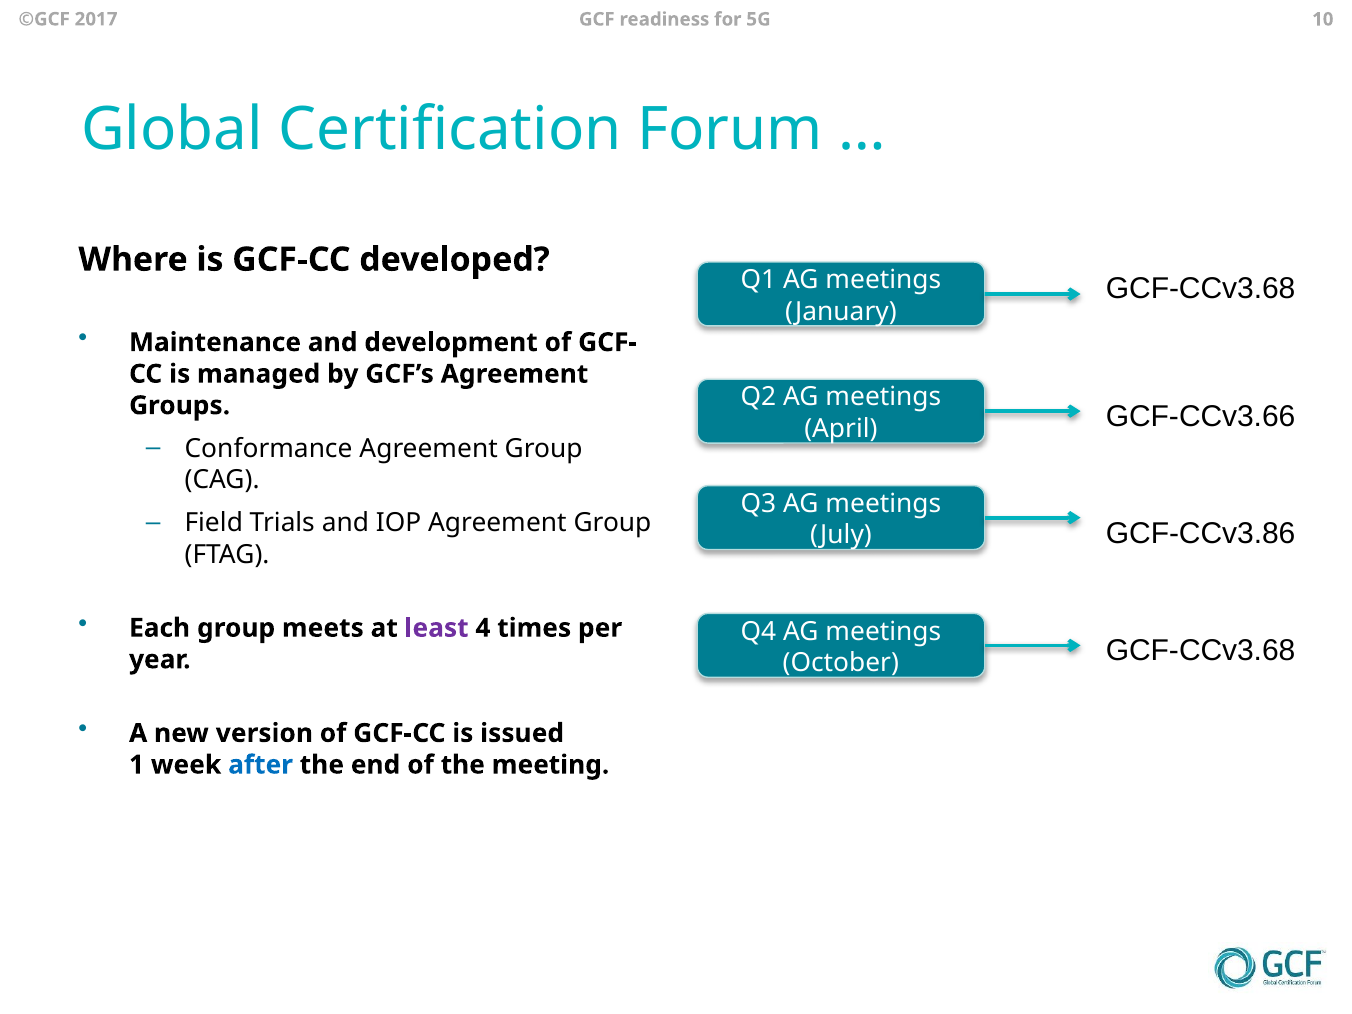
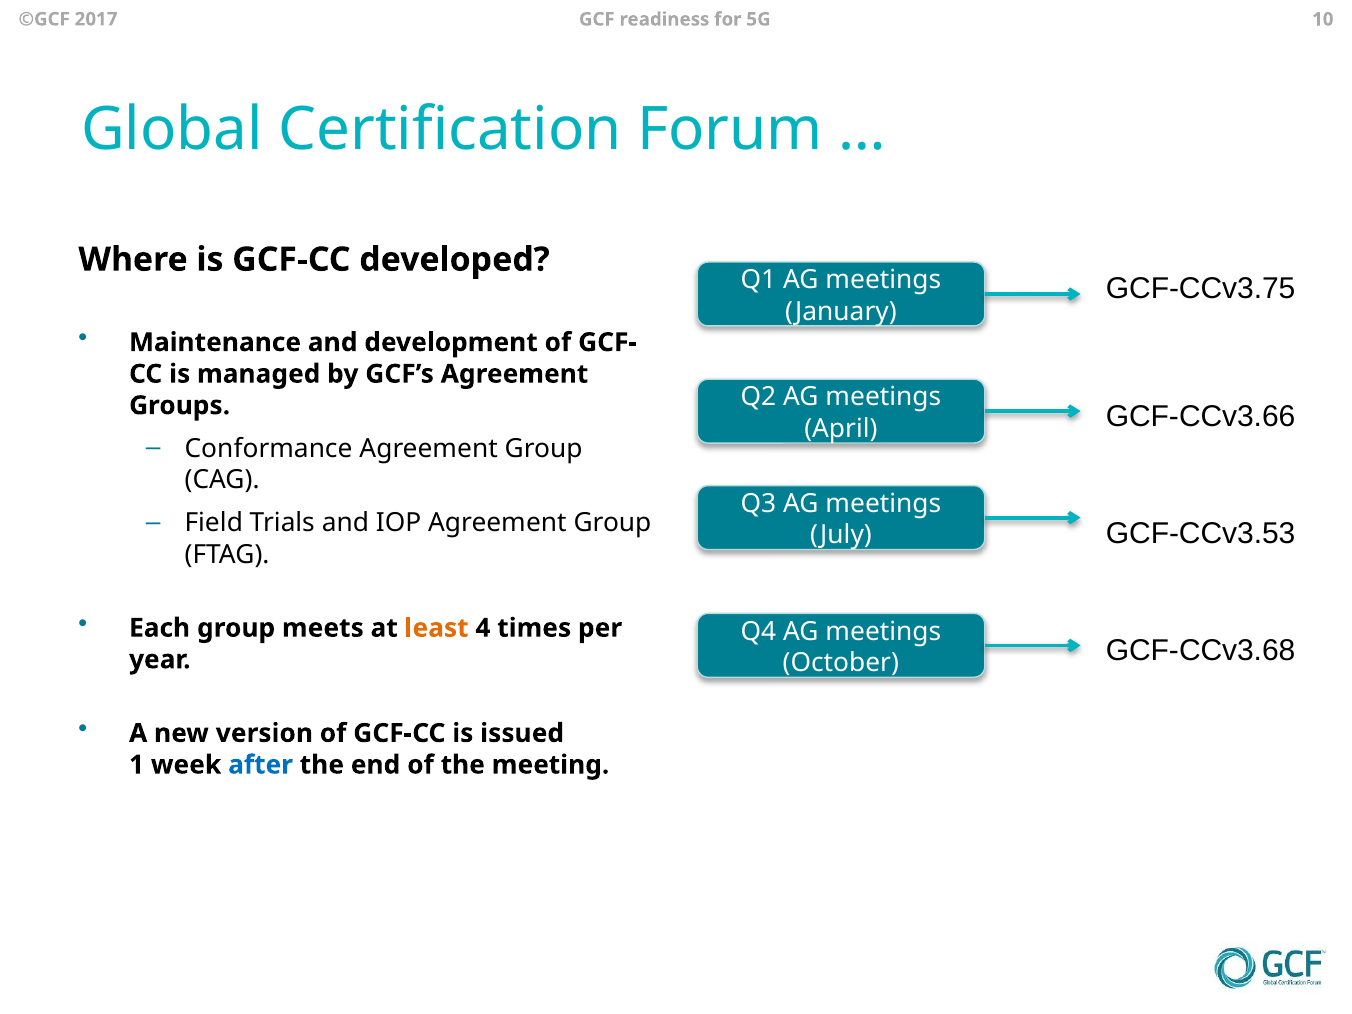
GCF-CCv3.68: GCF-CCv3.68 -> GCF-CCv3.75 (1201, 289)
GCF-CCv3.86: GCF-CCv3.86 -> GCF-CCv3.53 (1201, 534)
least colour: purple -> orange (437, 628)
